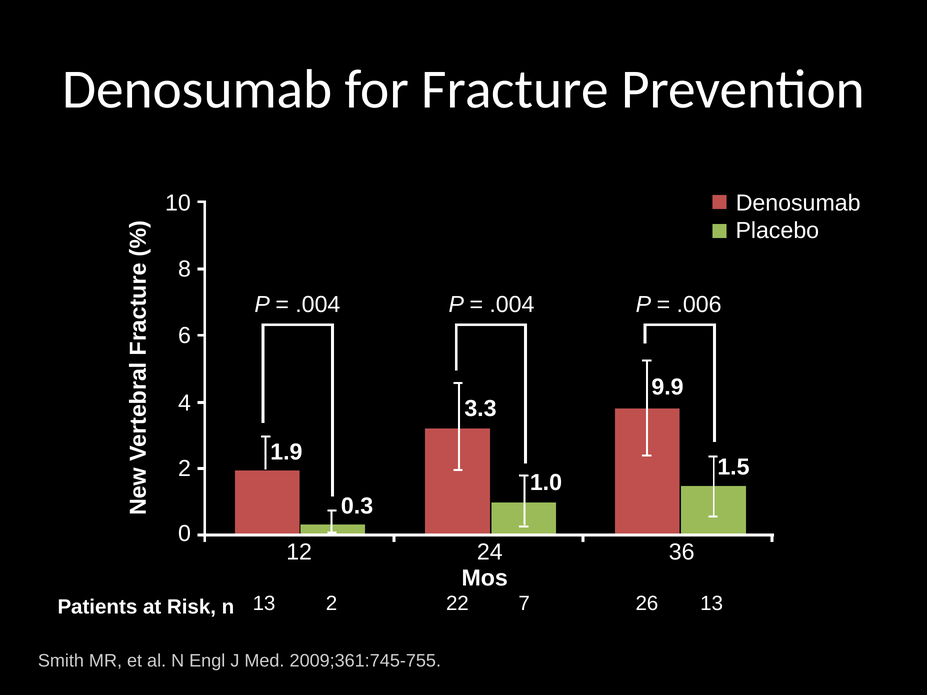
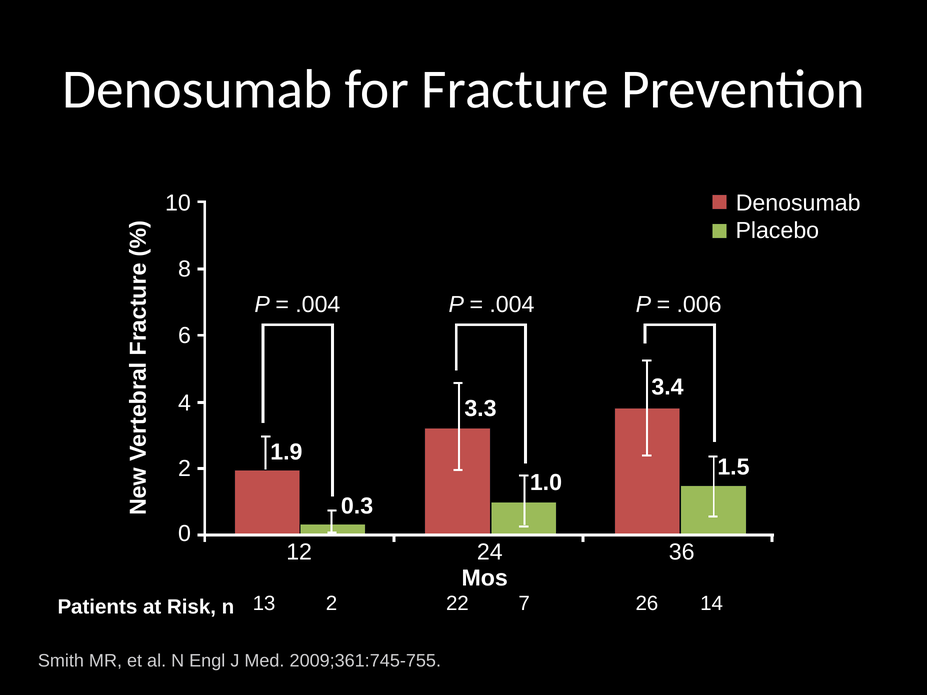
9.9: 9.9 -> 3.4 (668, 387)
26 13: 13 -> 14 (712, 604)
